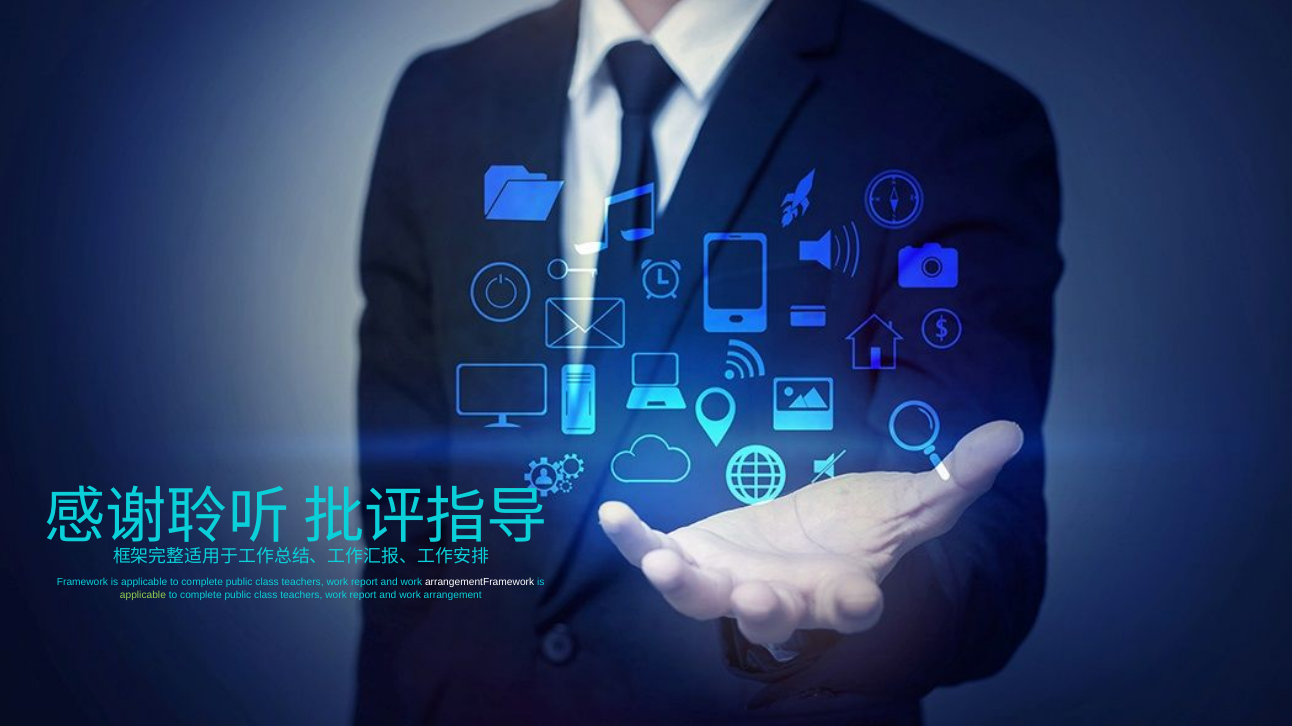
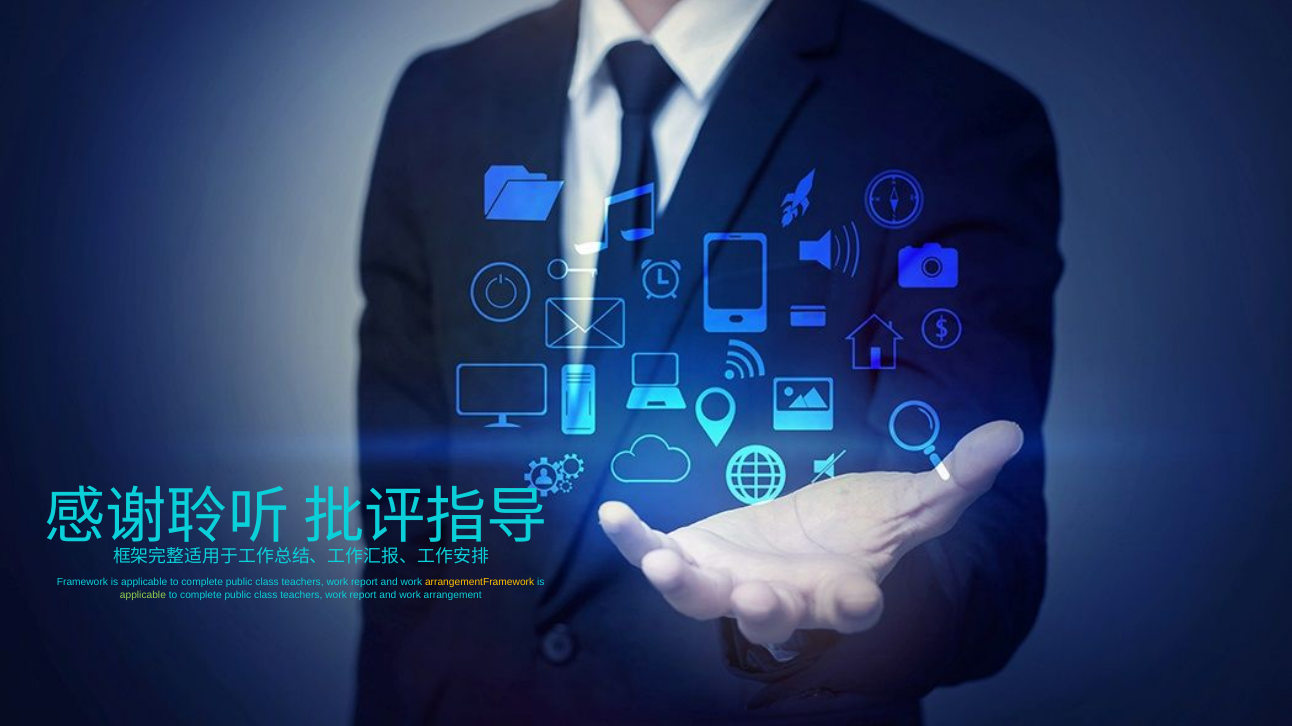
arrangementFramework colour: white -> yellow (480, 583)
